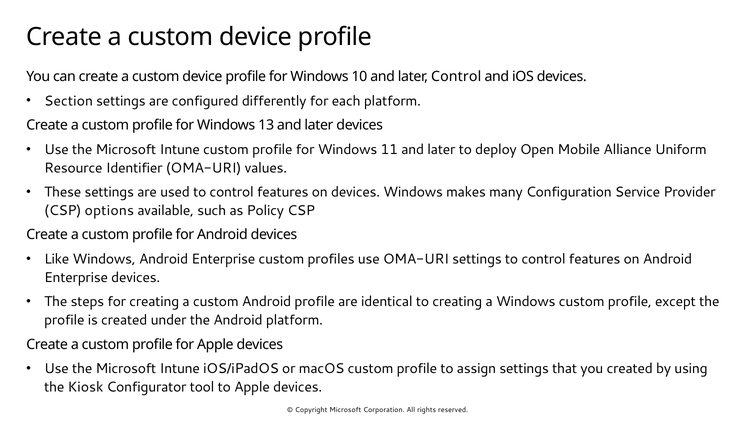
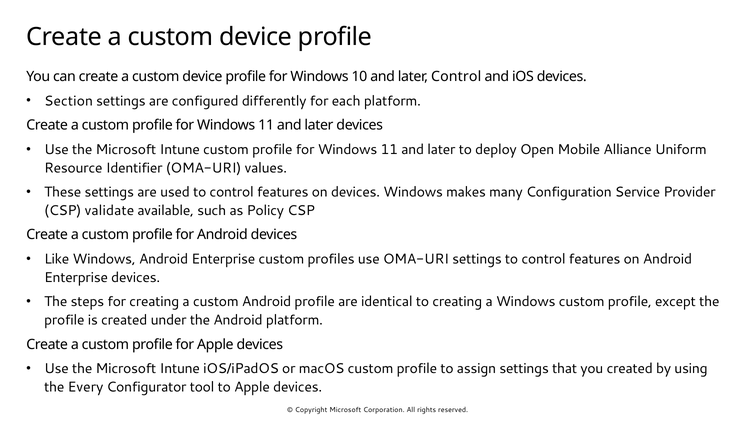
13: 13 -> 11 (266, 125)
options: options -> validate (109, 211)
Kiosk: Kiosk -> Every (85, 388)
